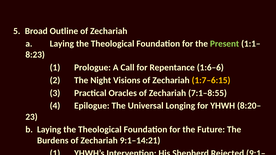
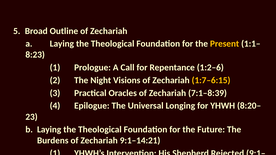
Present colour: light green -> yellow (225, 44)
1:6–6: 1:6–6 -> 1:2–6 (210, 68)
7:1–8:55: 7:1–8:55 -> 7:1–8:39 (208, 93)
